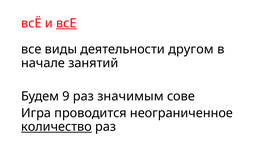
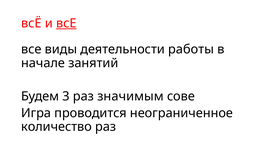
другом: другом -> работы (191, 49)
9: 9 -> 3 (66, 96)
количество underline: present -> none (56, 127)
